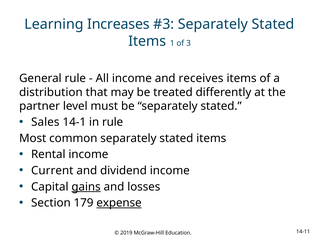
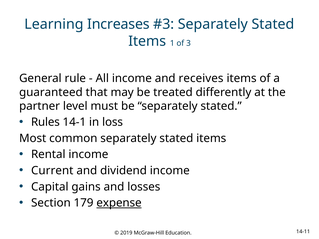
distribution: distribution -> guaranteed (51, 92)
Sales: Sales -> Rules (45, 122)
in rule: rule -> loss (113, 122)
gains underline: present -> none (86, 187)
